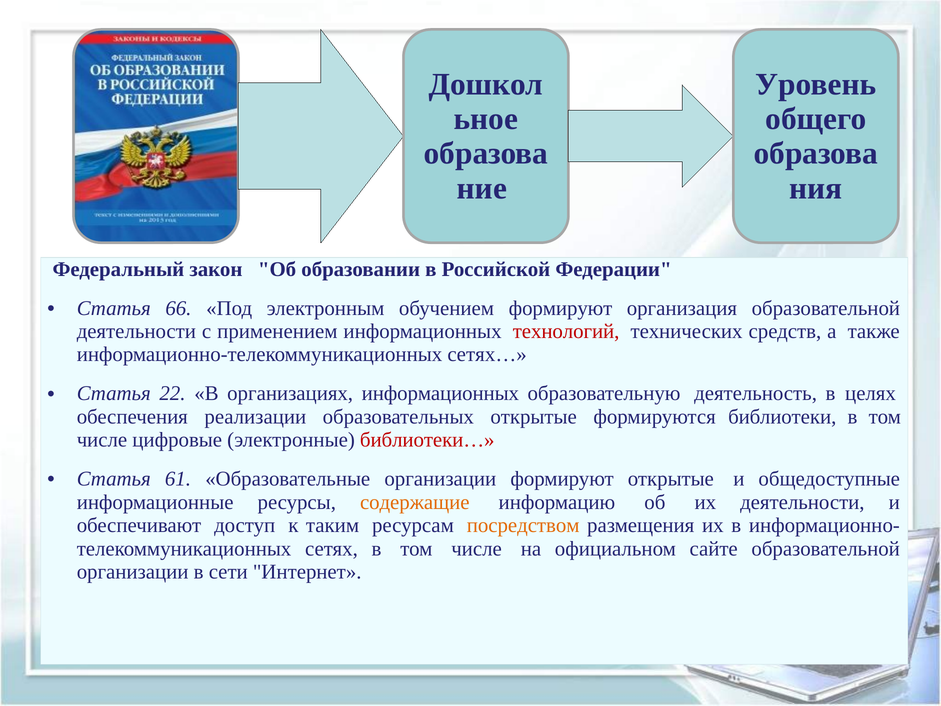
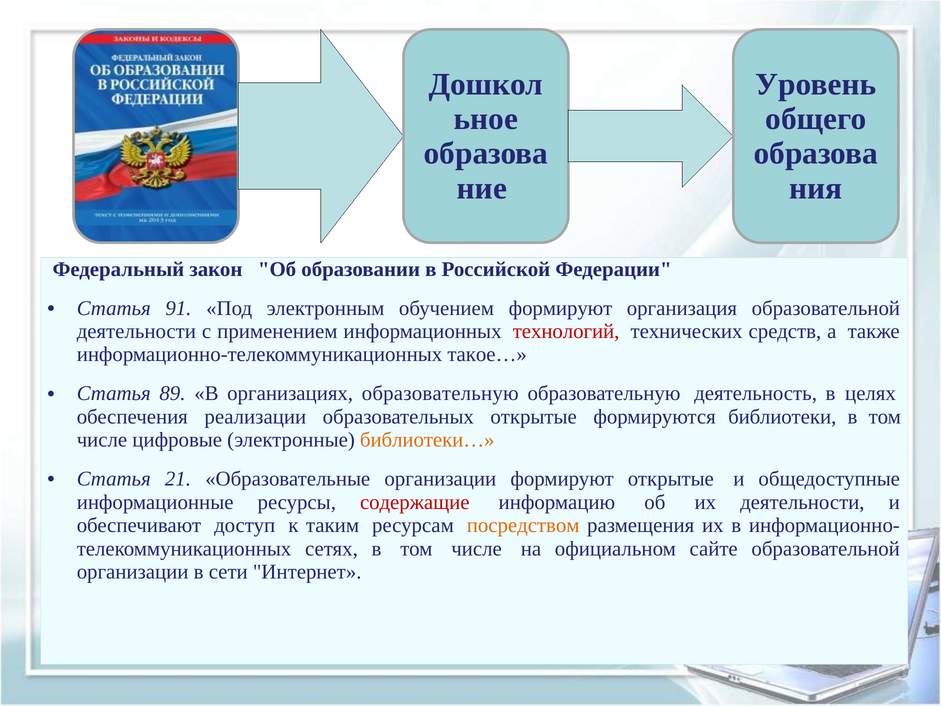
66: 66 -> 91 (178, 308)
сетях…: сетях… -> такое… (487, 354)
22: 22 -> 89 (172, 393)
организациях информационных: информационных -> образовательную (440, 393)
библиотеки… colour: red -> orange (427, 440)
61: 61 -> 21 (178, 479)
содержащие colour: orange -> red (415, 502)
